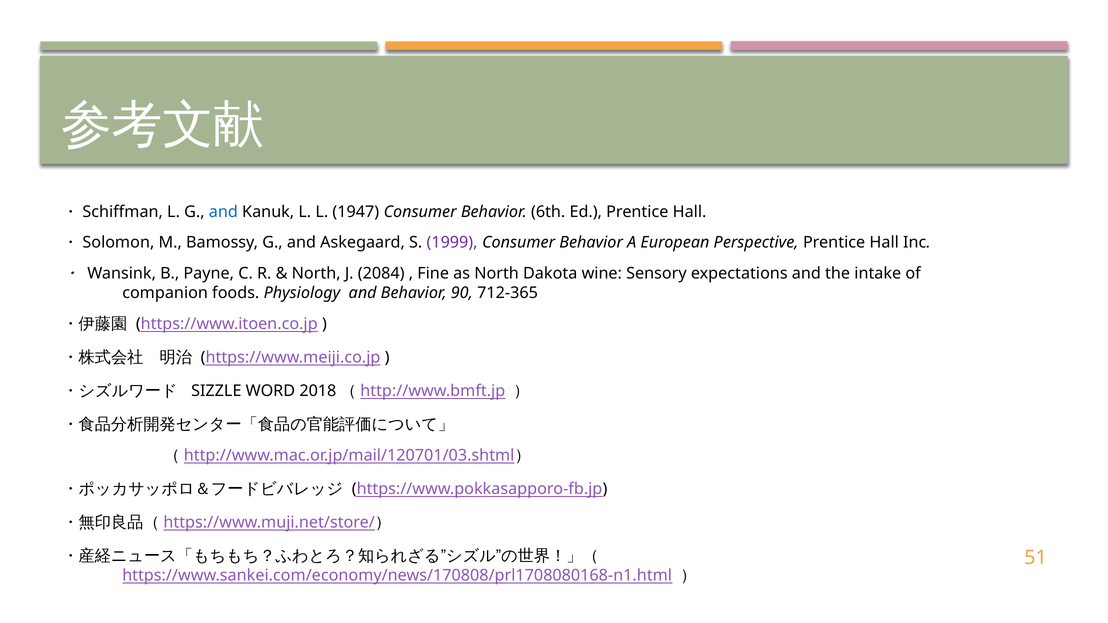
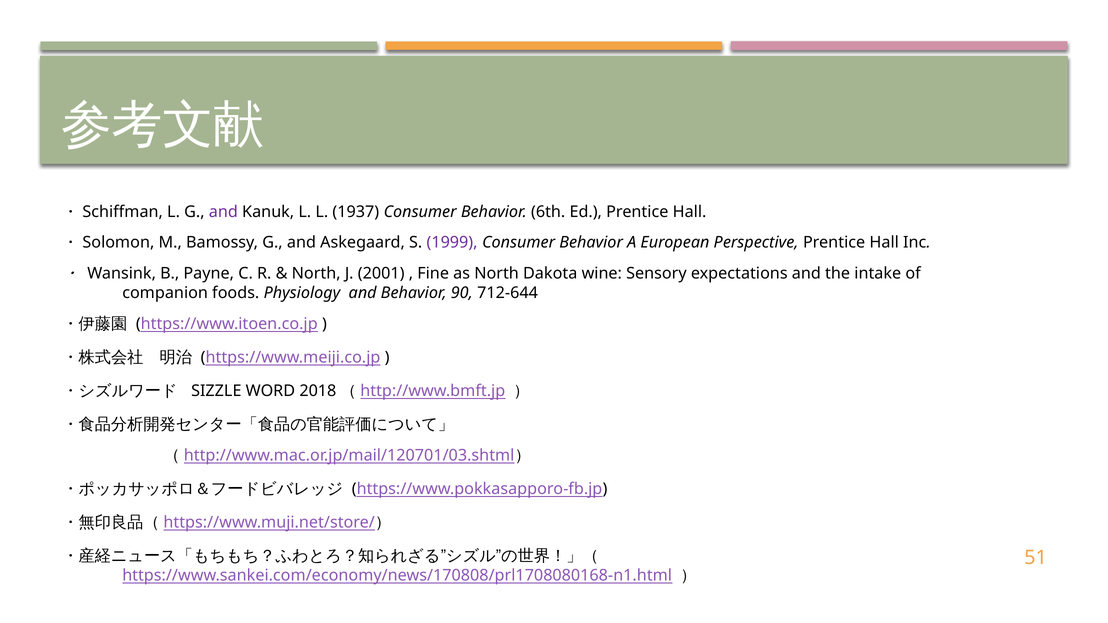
and colour: blue -> purple (223, 212)
1947: 1947 -> 1937 (356, 212)
2084: 2084 -> 2001 (381, 274)
712-365: 712-365 -> 712-644 (508, 293)
